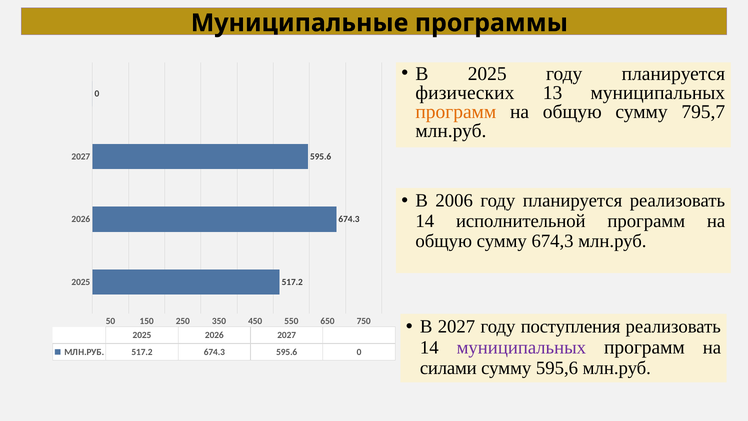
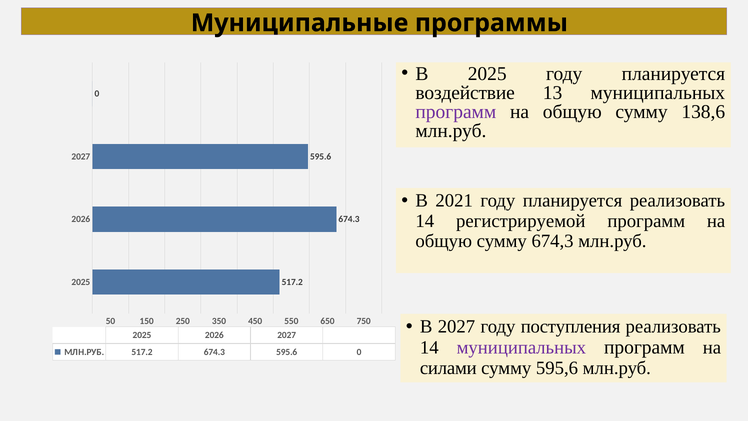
физических: физических -> воздействие (465, 93)
программ colour: orange -> purple (456, 112)
795,7: 795,7 -> 138,6 (703, 112)
2006: 2006 -> 2021 (454, 201)
исполнительной: исполнительной -> регистрируемой (521, 221)
